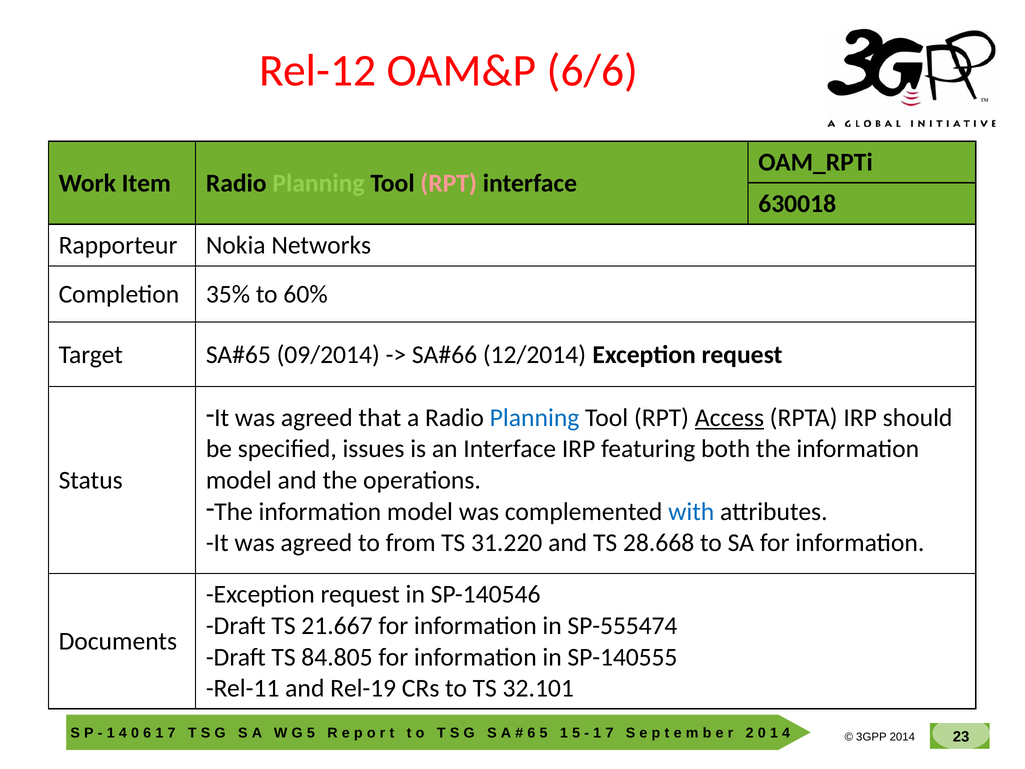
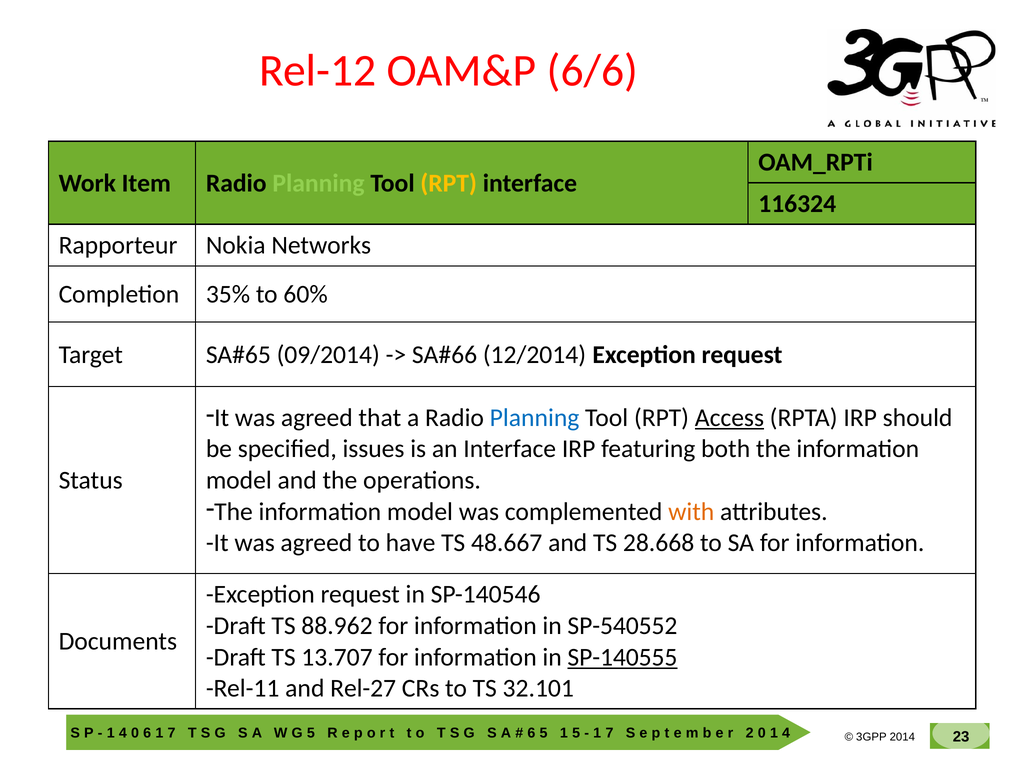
RPT colour: pink -> yellow (449, 183)
630018: 630018 -> 116324 (797, 204)
with colour: blue -> orange (691, 511)
from: from -> have (411, 543)
31.220: 31.220 -> 48.667 (507, 543)
21.667: 21.667 -> 88.962 (337, 626)
SP-555474: SP-555474 -> SP-540552 (622, 626)
84.805: 84.805 -> 13.707 (337, 657)
SP-140555 underline: none -> present (622, 657)
Rel-19: Rel-19 -> Rel-27 (363, 688)
